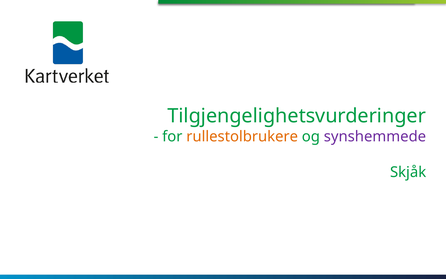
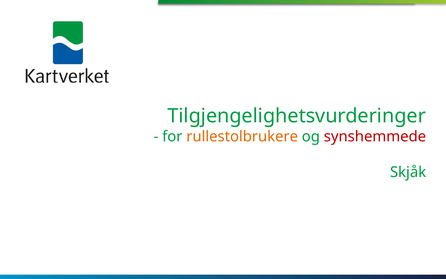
synshemmede colour: purple -> red (375, 136)
